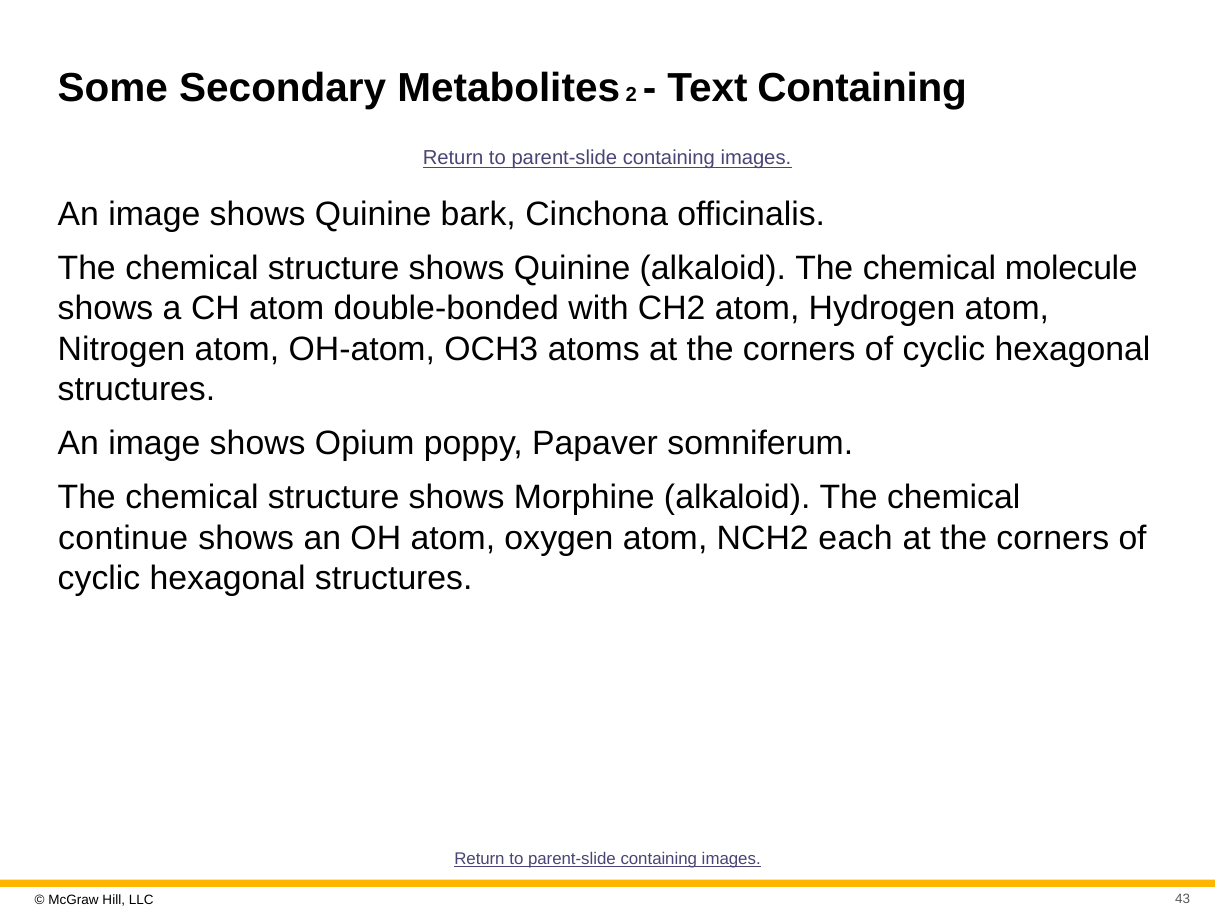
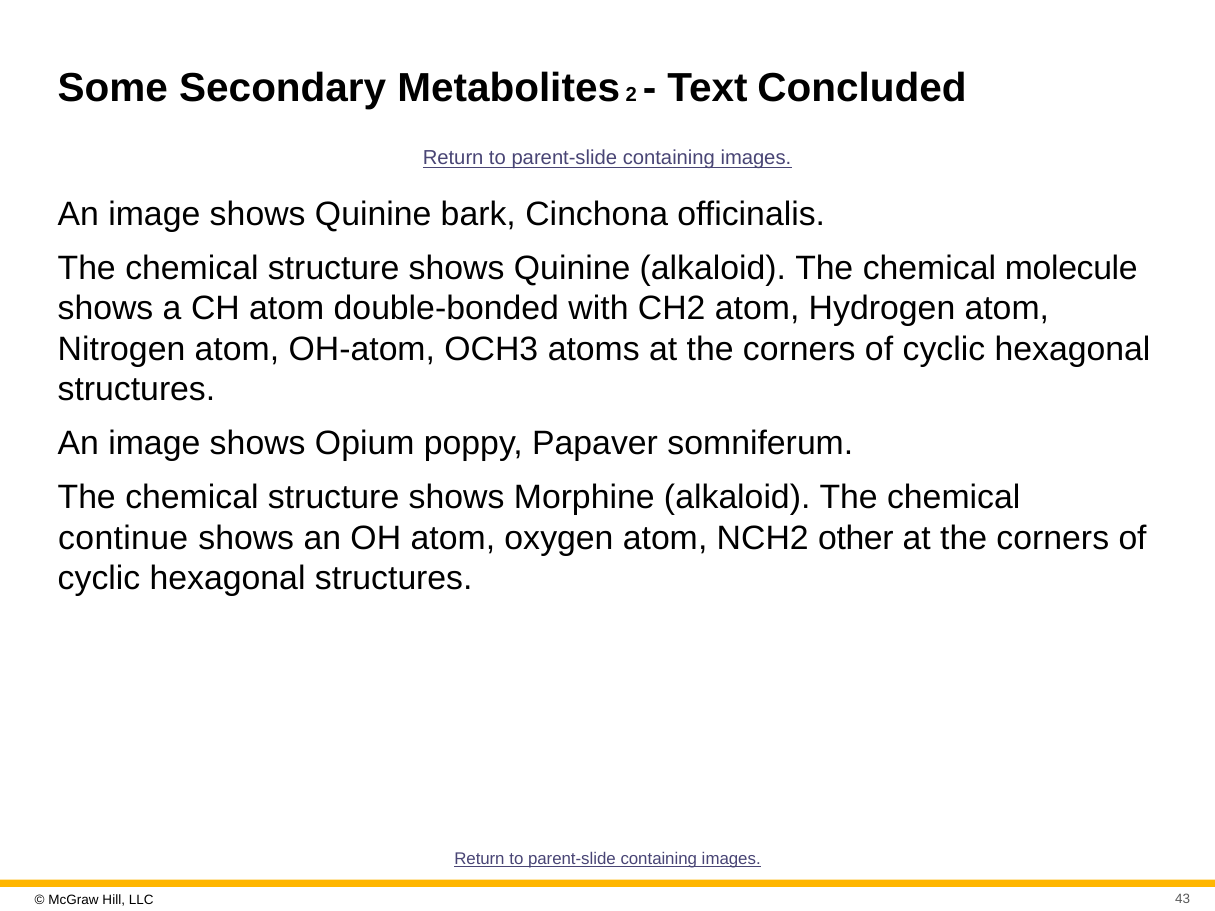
Text Containing: Containing -> Concluded (862, 88)
each: each -> other (856, 538)
